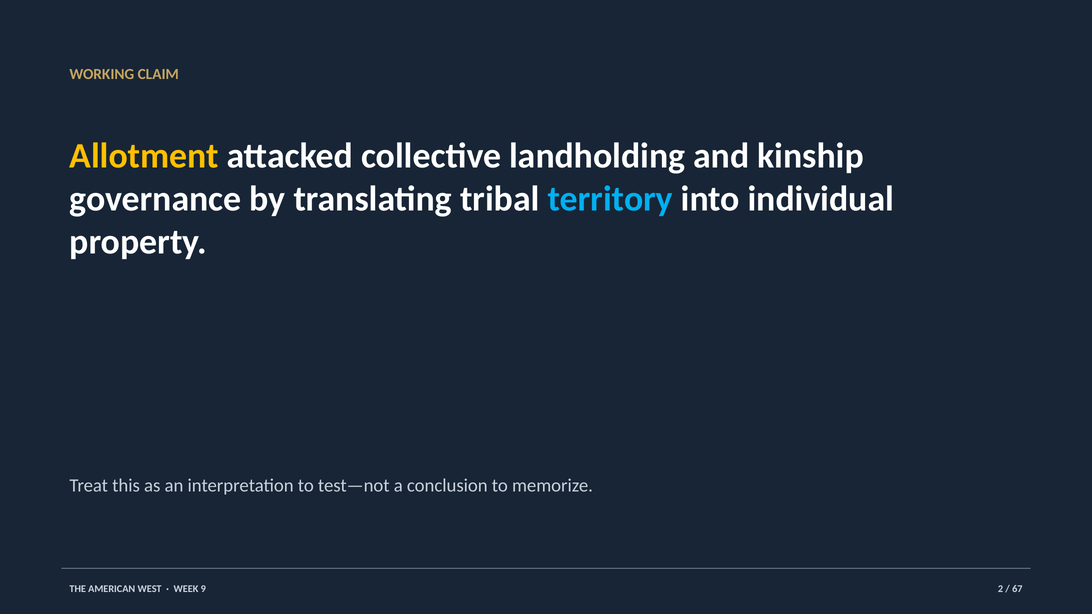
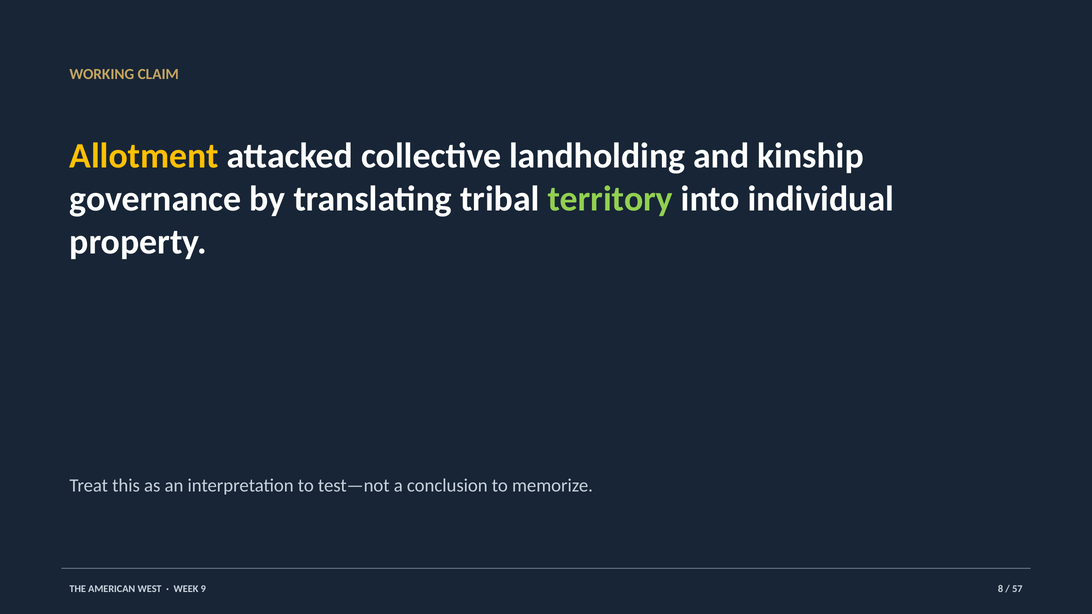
territory colour: light blue -> light green (610, 199)
2: 2 -> 8 (1001, 589)
67: 67 -> 57 (1017, 589)
